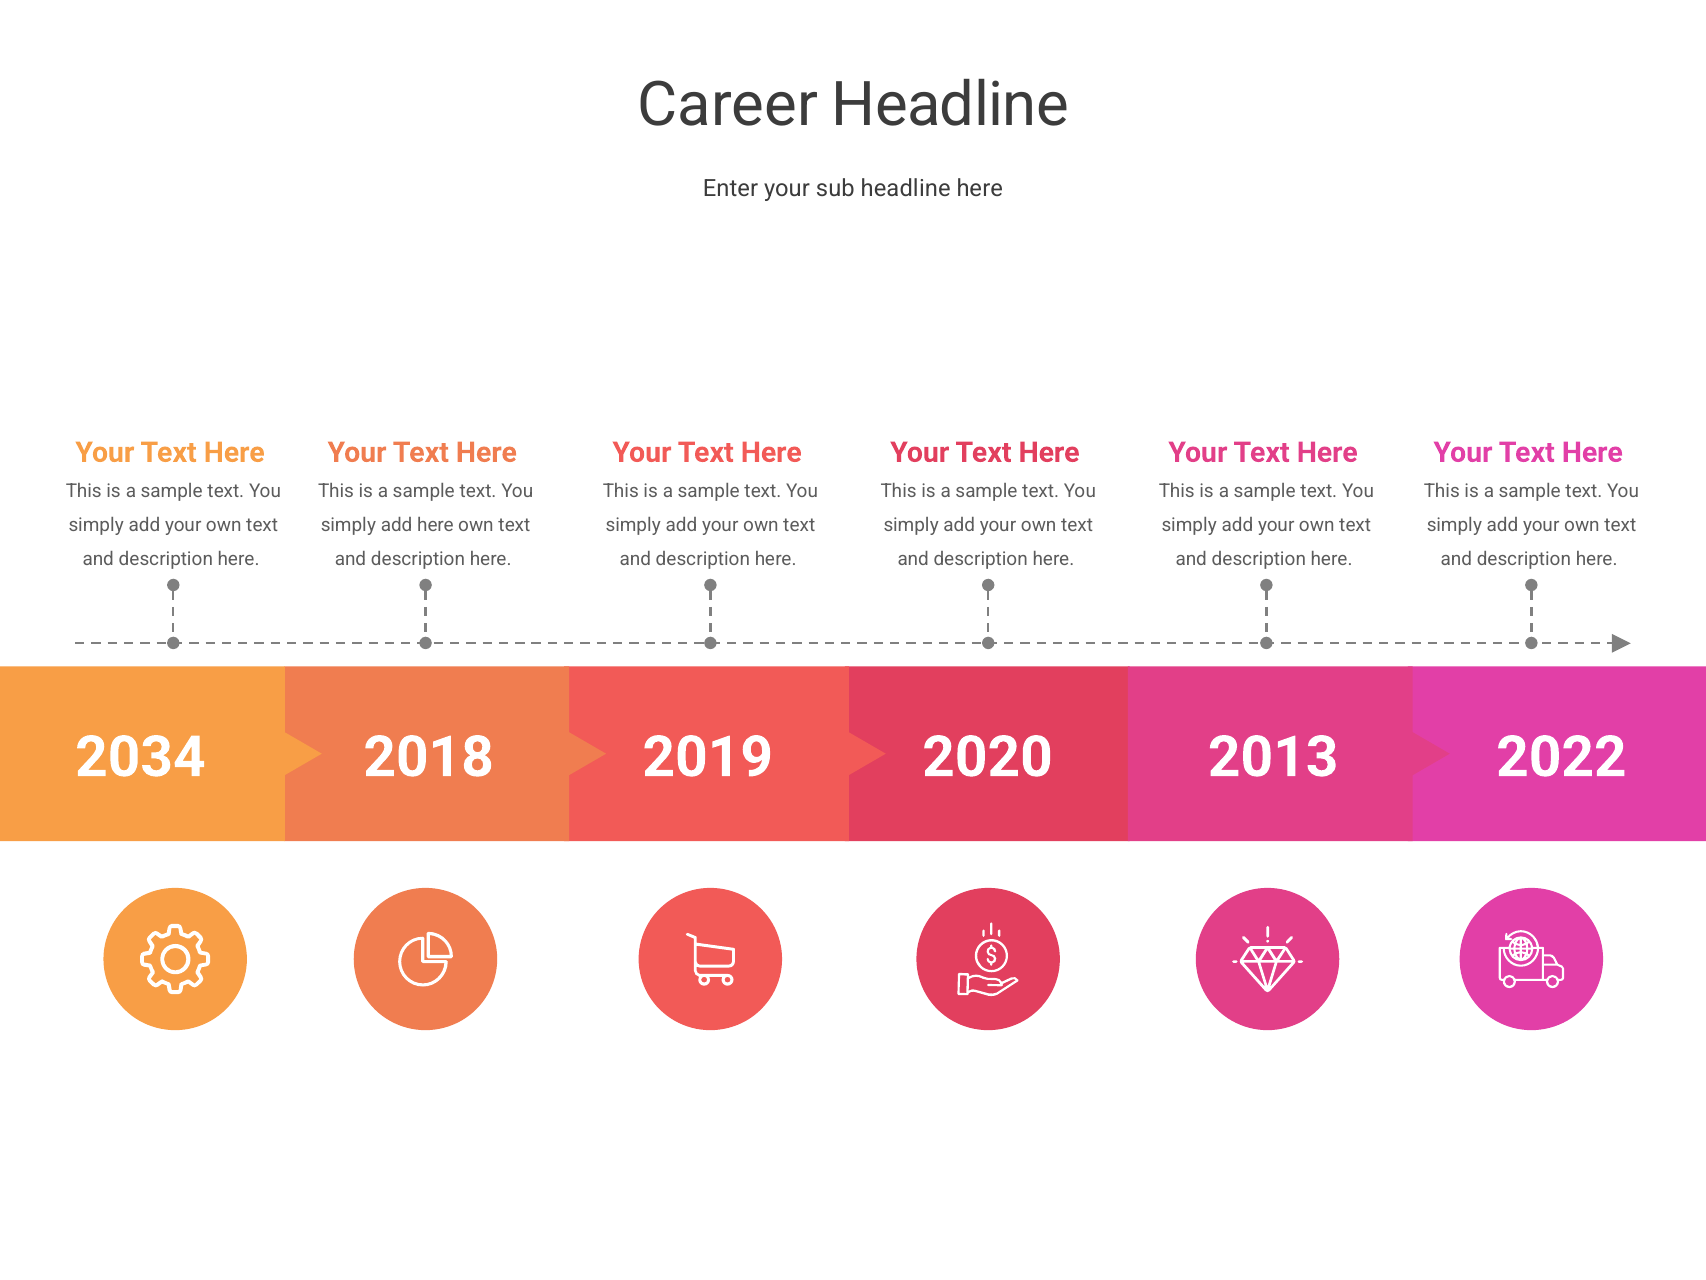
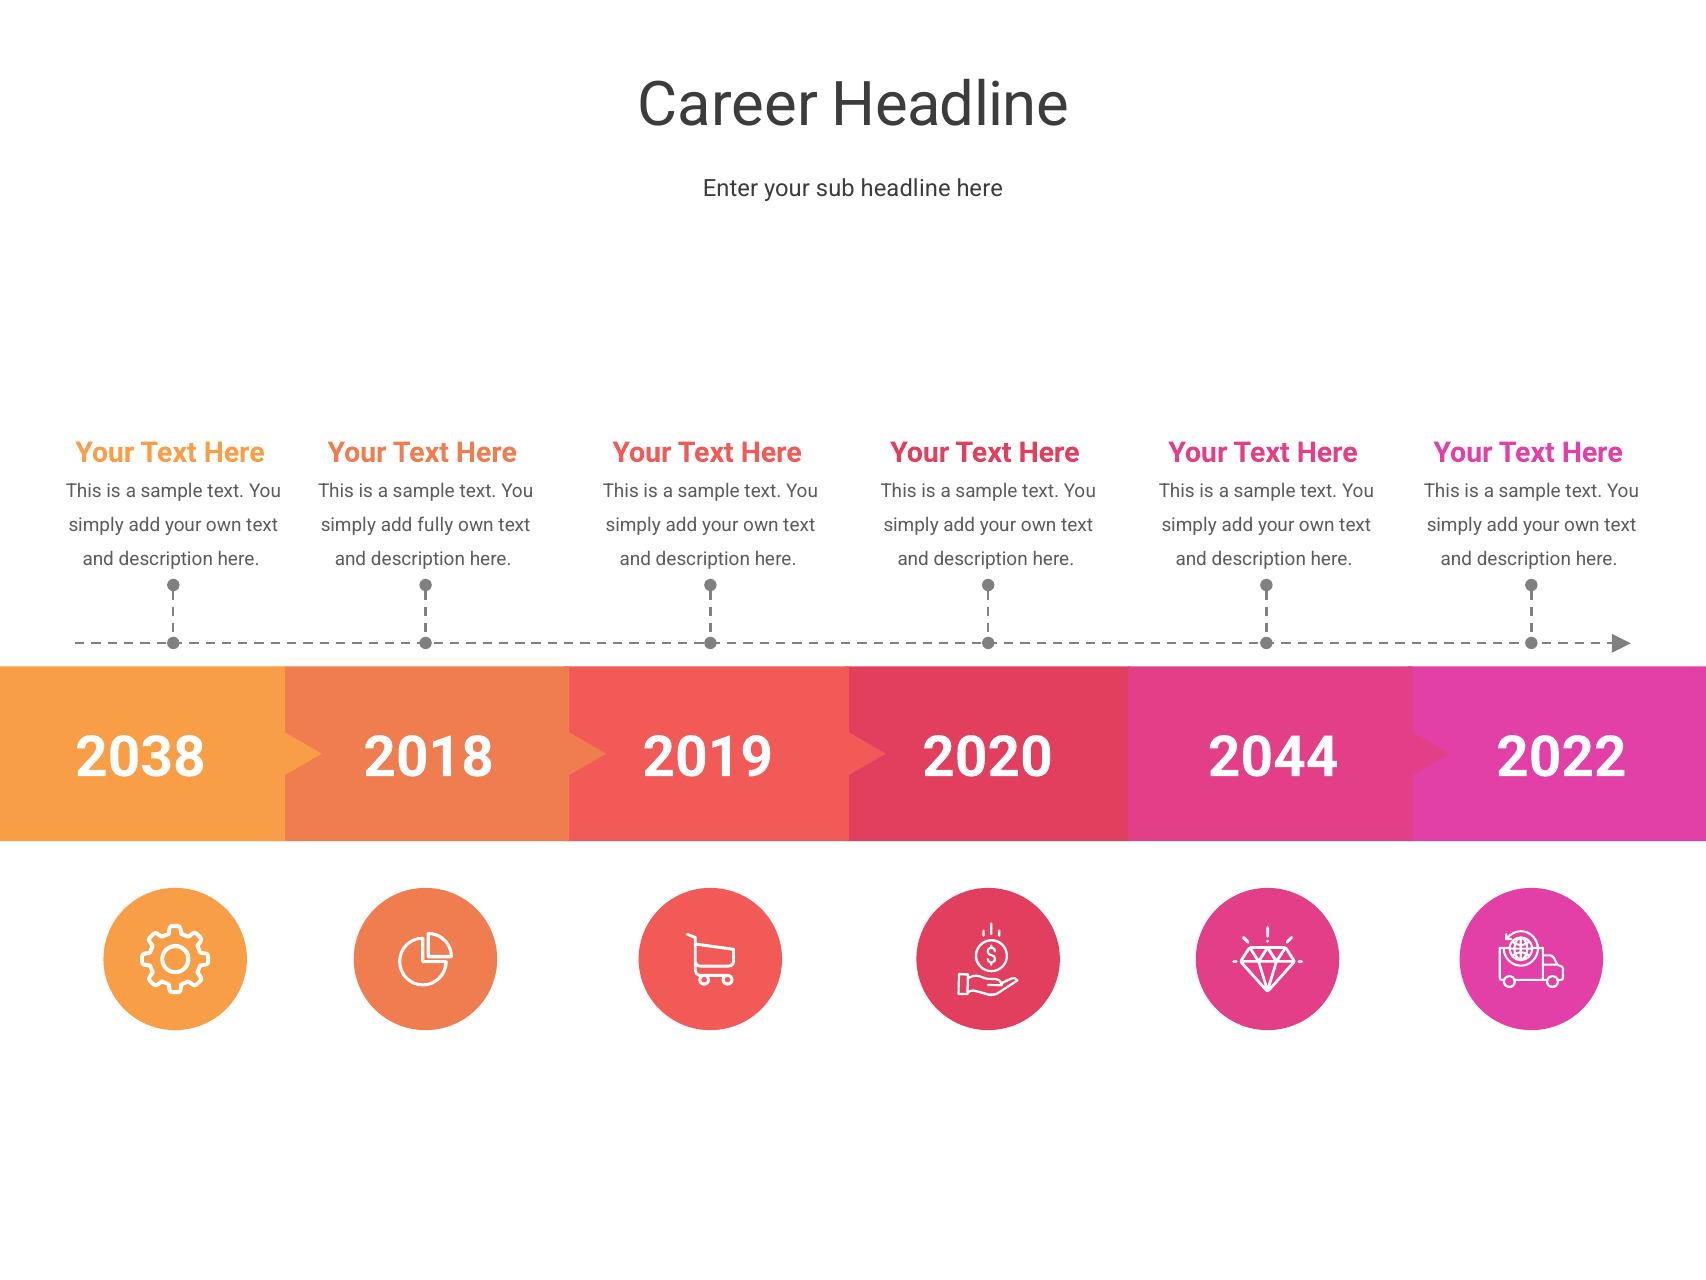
add here: here -> fully (435, 525)
2034: 2034 -> 2038 (140, 757)
2013: 2013 -> 2044 (1273, 757)
